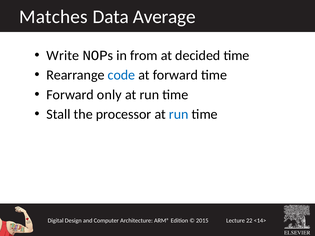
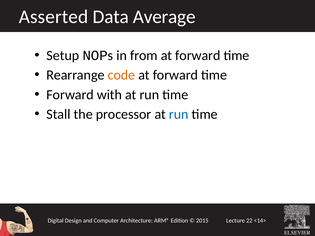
Matches: Matches -> Asserted (53, 17)
Write: Write -> Setup (63, 56)
decided: decided -> forward (198, 56)
code colour: blue -> orange (121, 75)
only: only -> with (109, 95)
